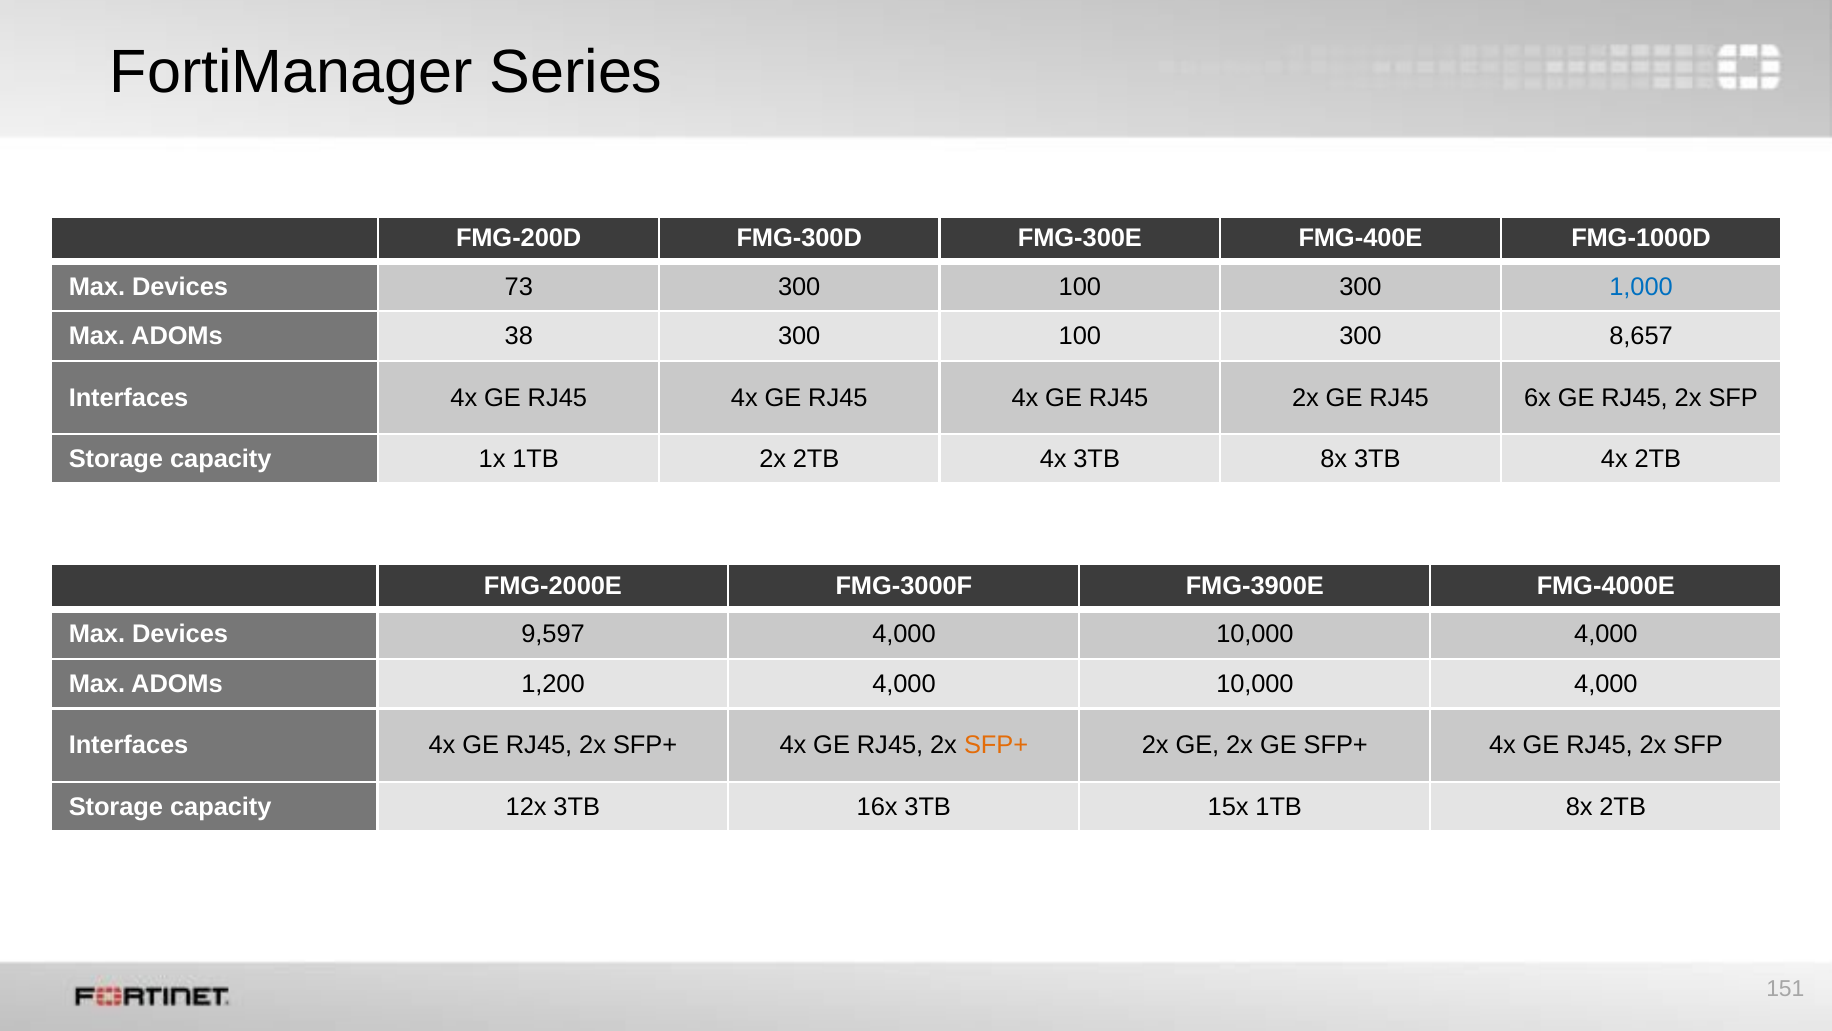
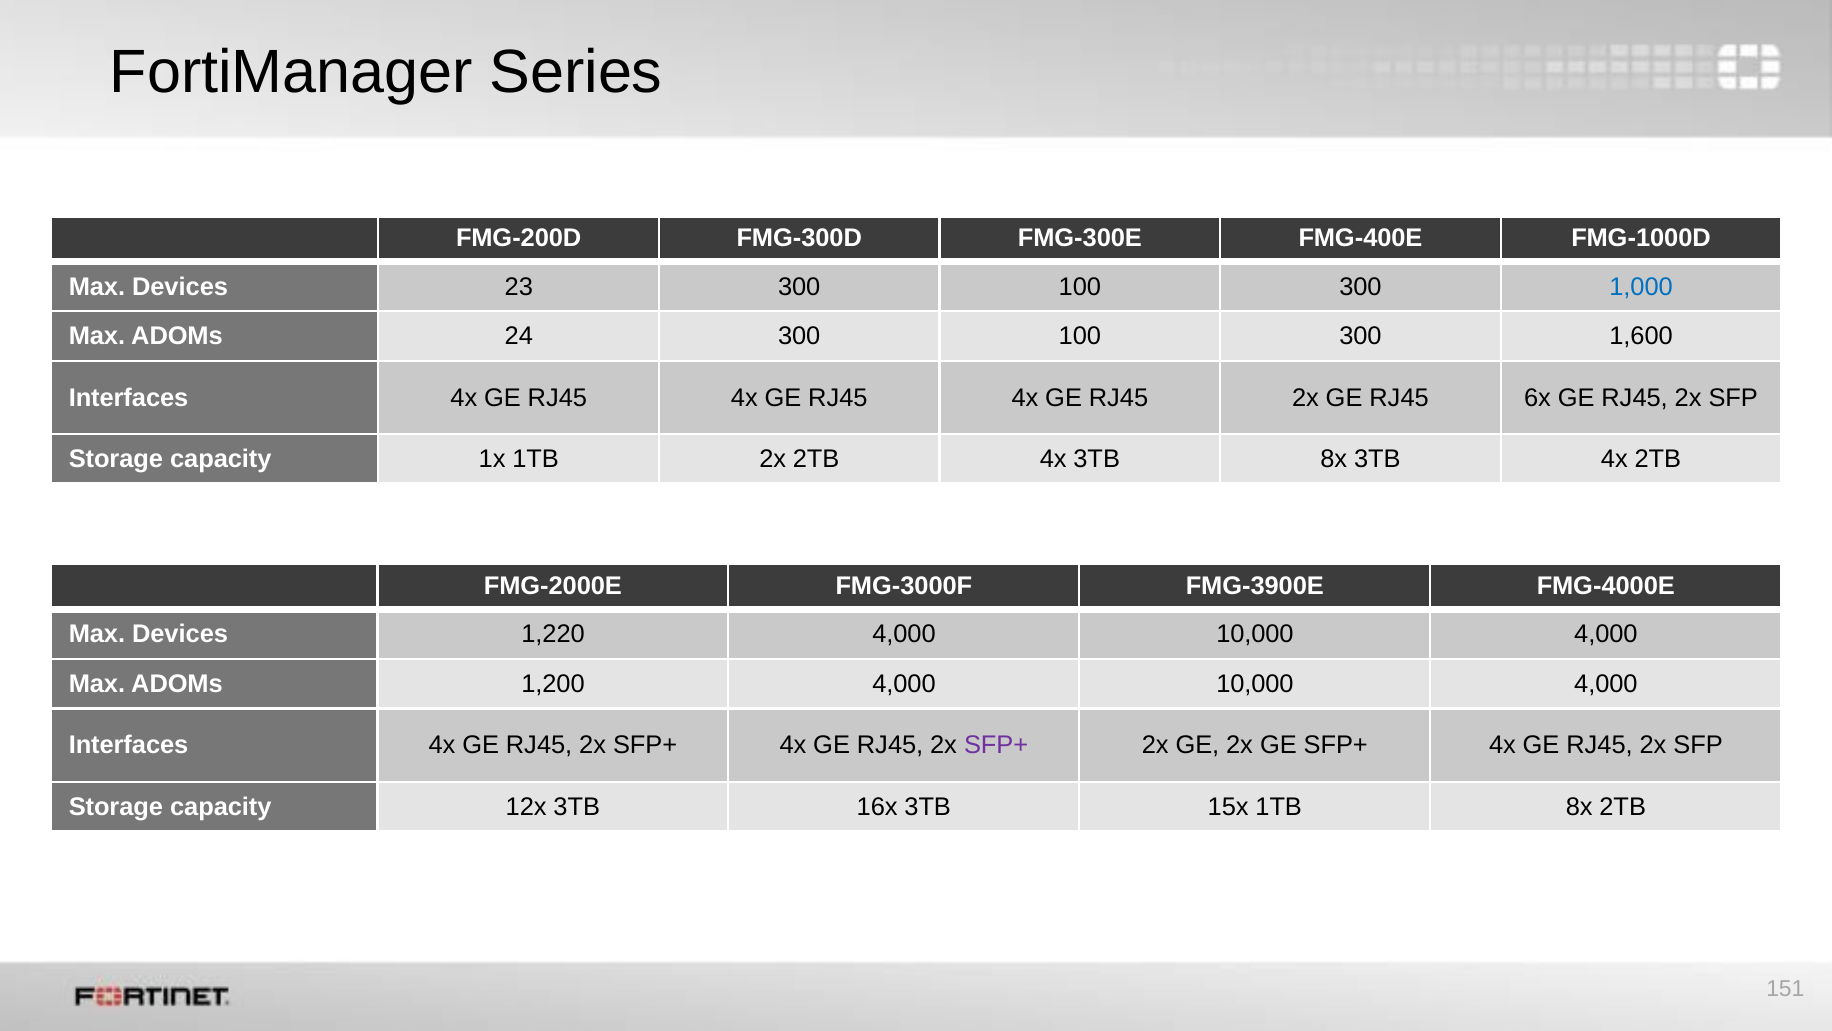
73: 73 -> 23 (519, 287)
38: 38 -> 24 (519, 336)
8,657: 8,657 -> 1,600 (1641, 336)
9,597: 9,597 -> 1,220 (553, 634)
SFP+ colour: orange -> purple (996, 745)
